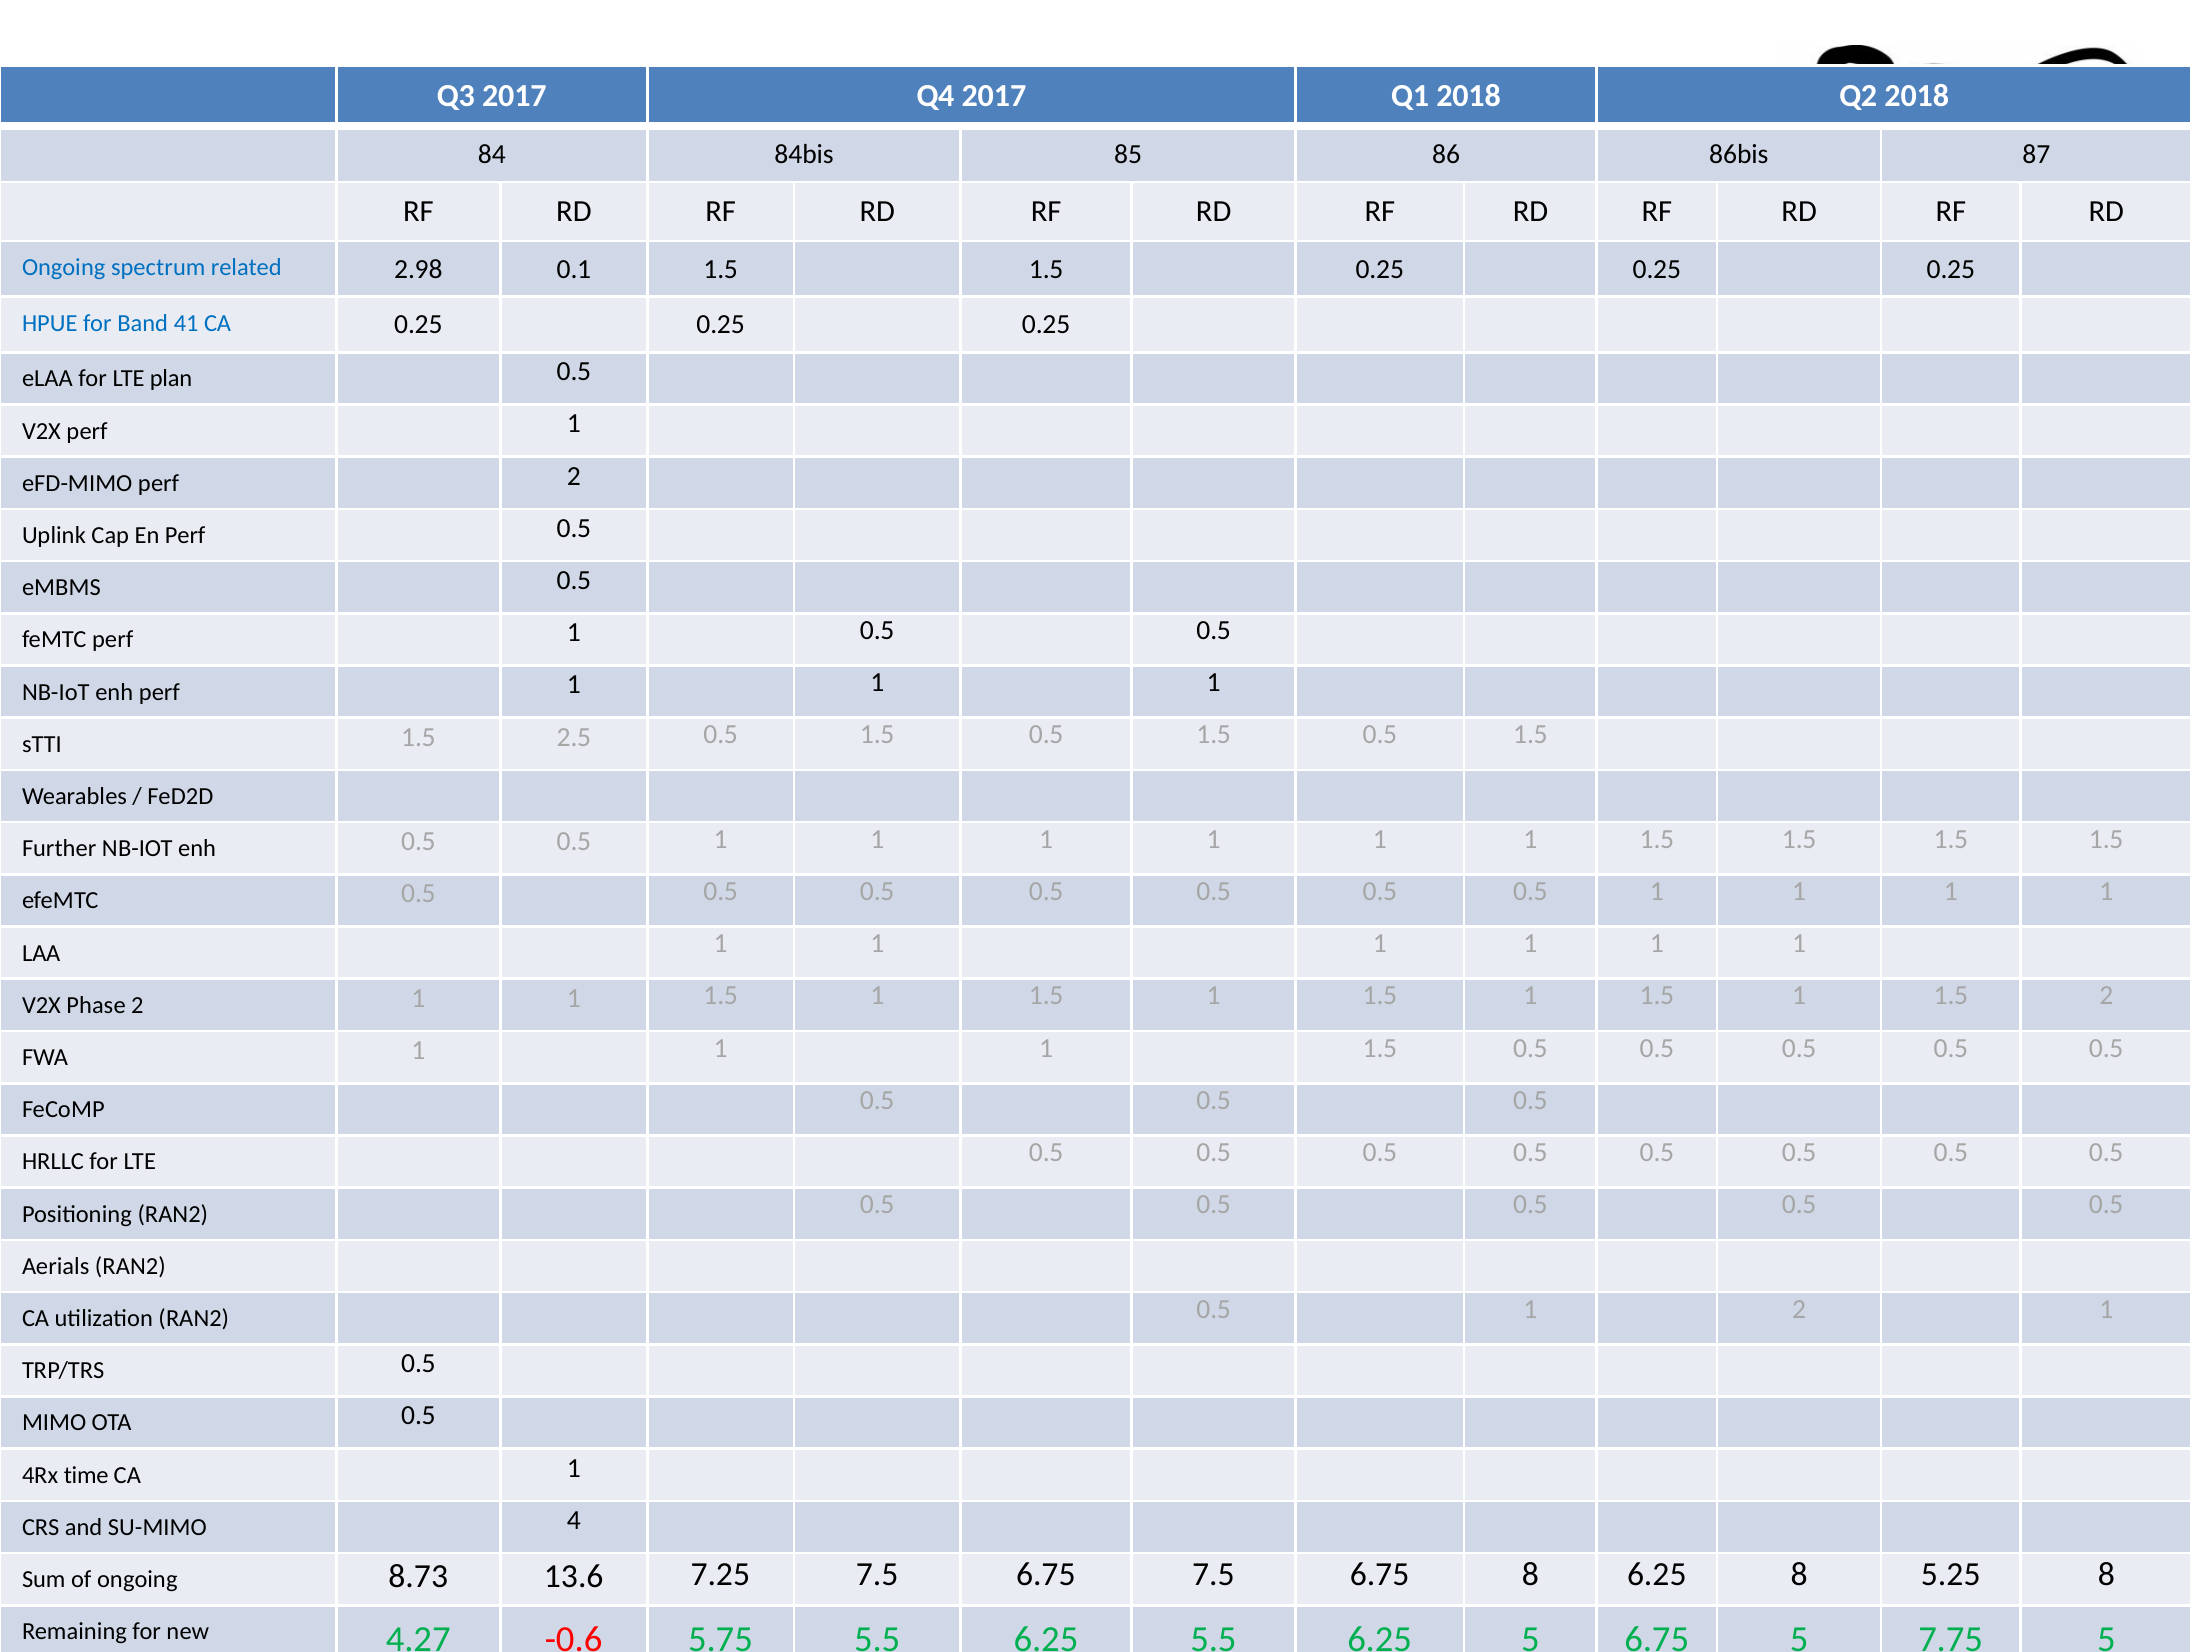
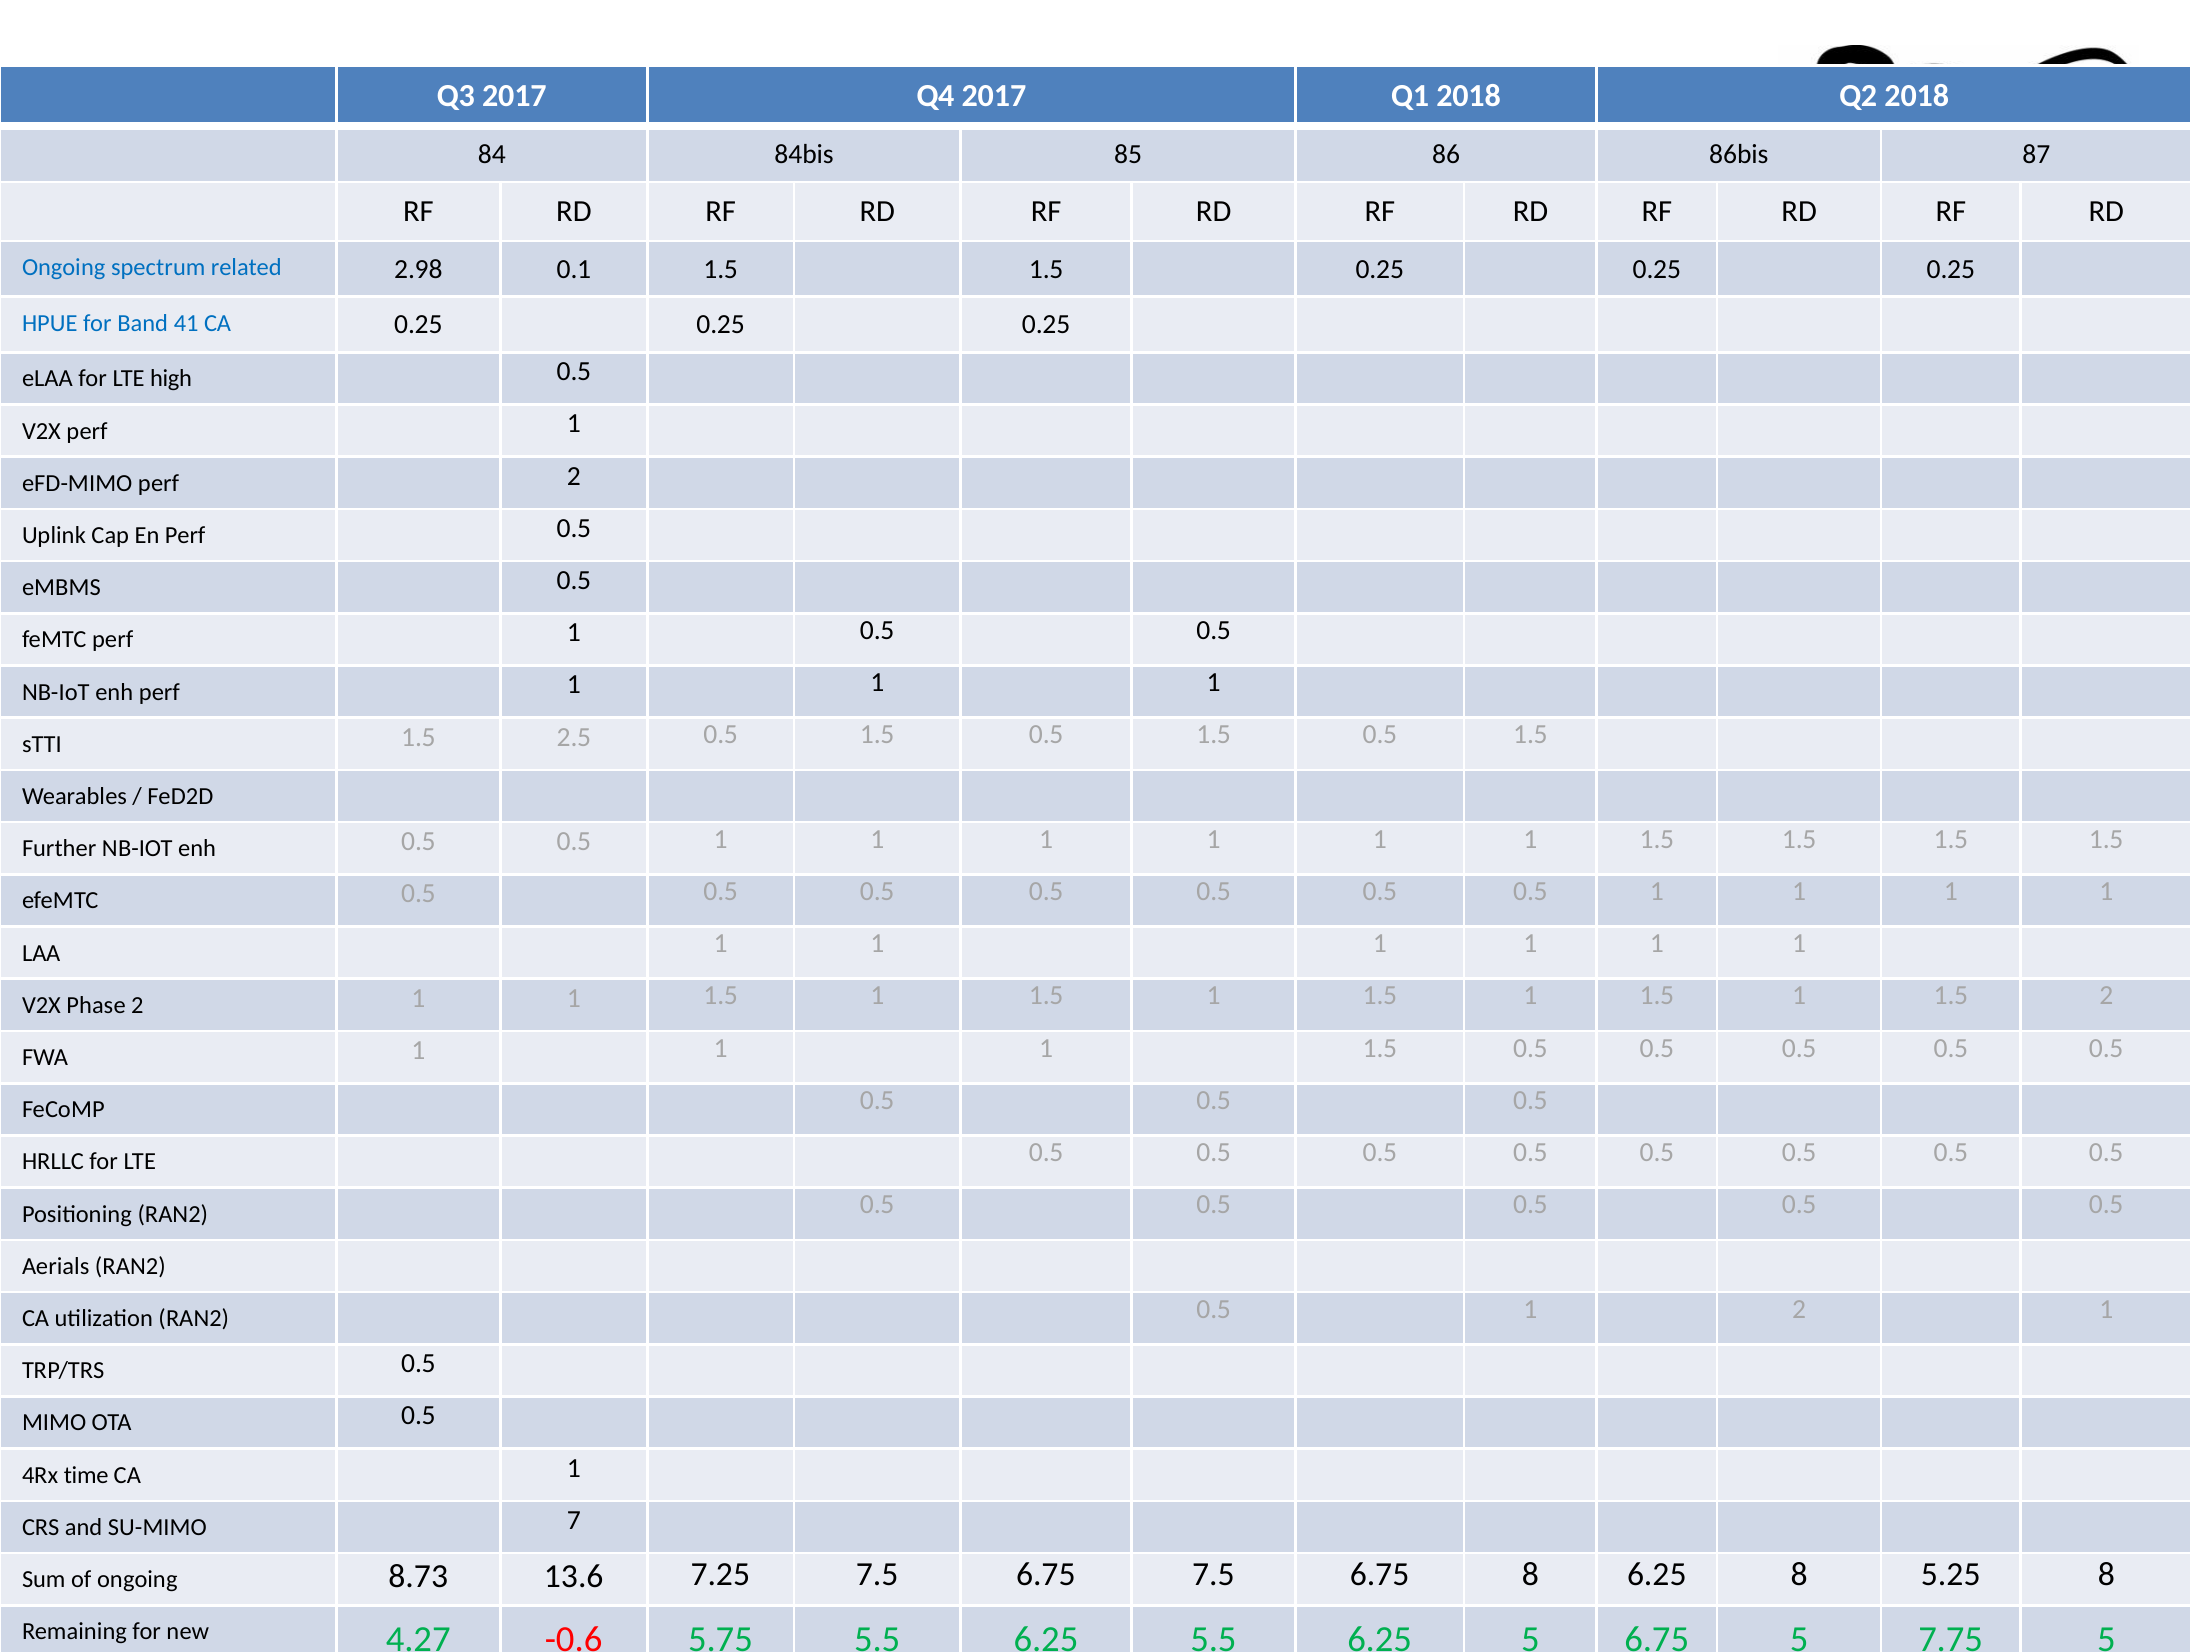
plan: plan -> high (171, 379)
4: 4 -> 7 (574, 1520)
